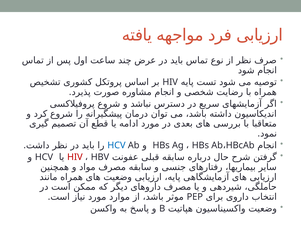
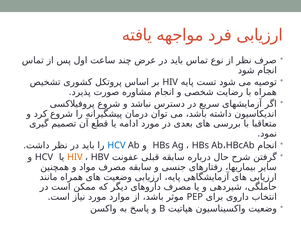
HIV colour: red -> orange (75, 157)
